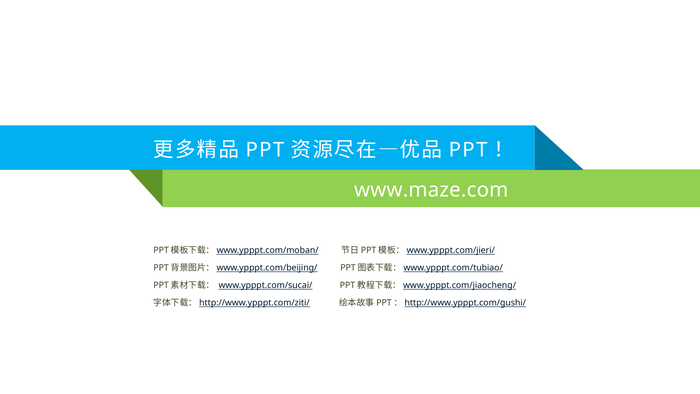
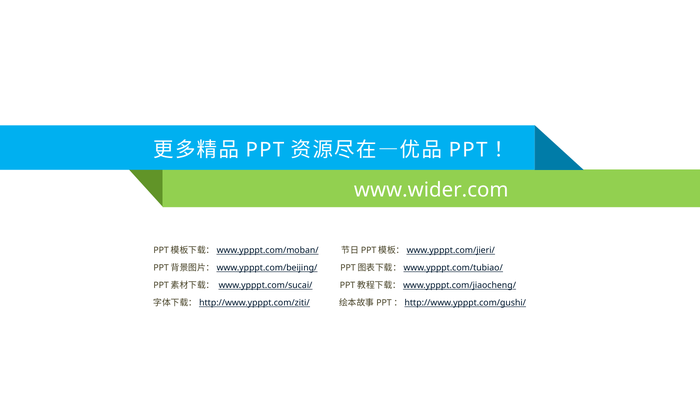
www.maze.com: www.maze.com -> www.wider.com (431, 190)
